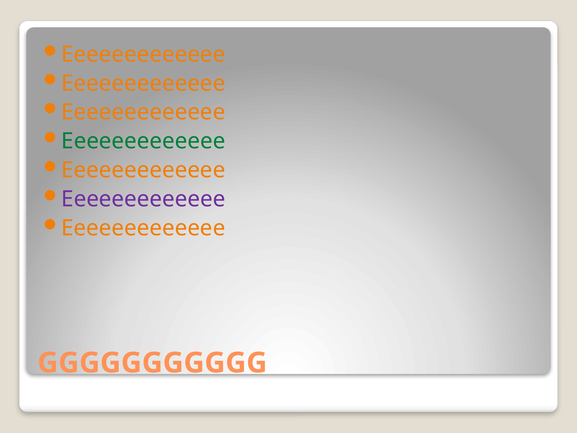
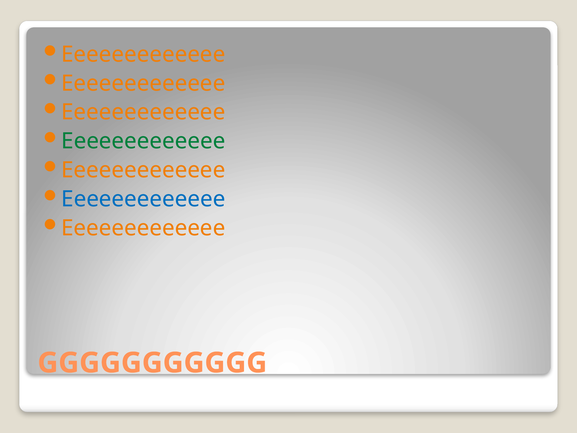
Eeeeeeeeeeeee colour: purple -> blue (143, 199)
